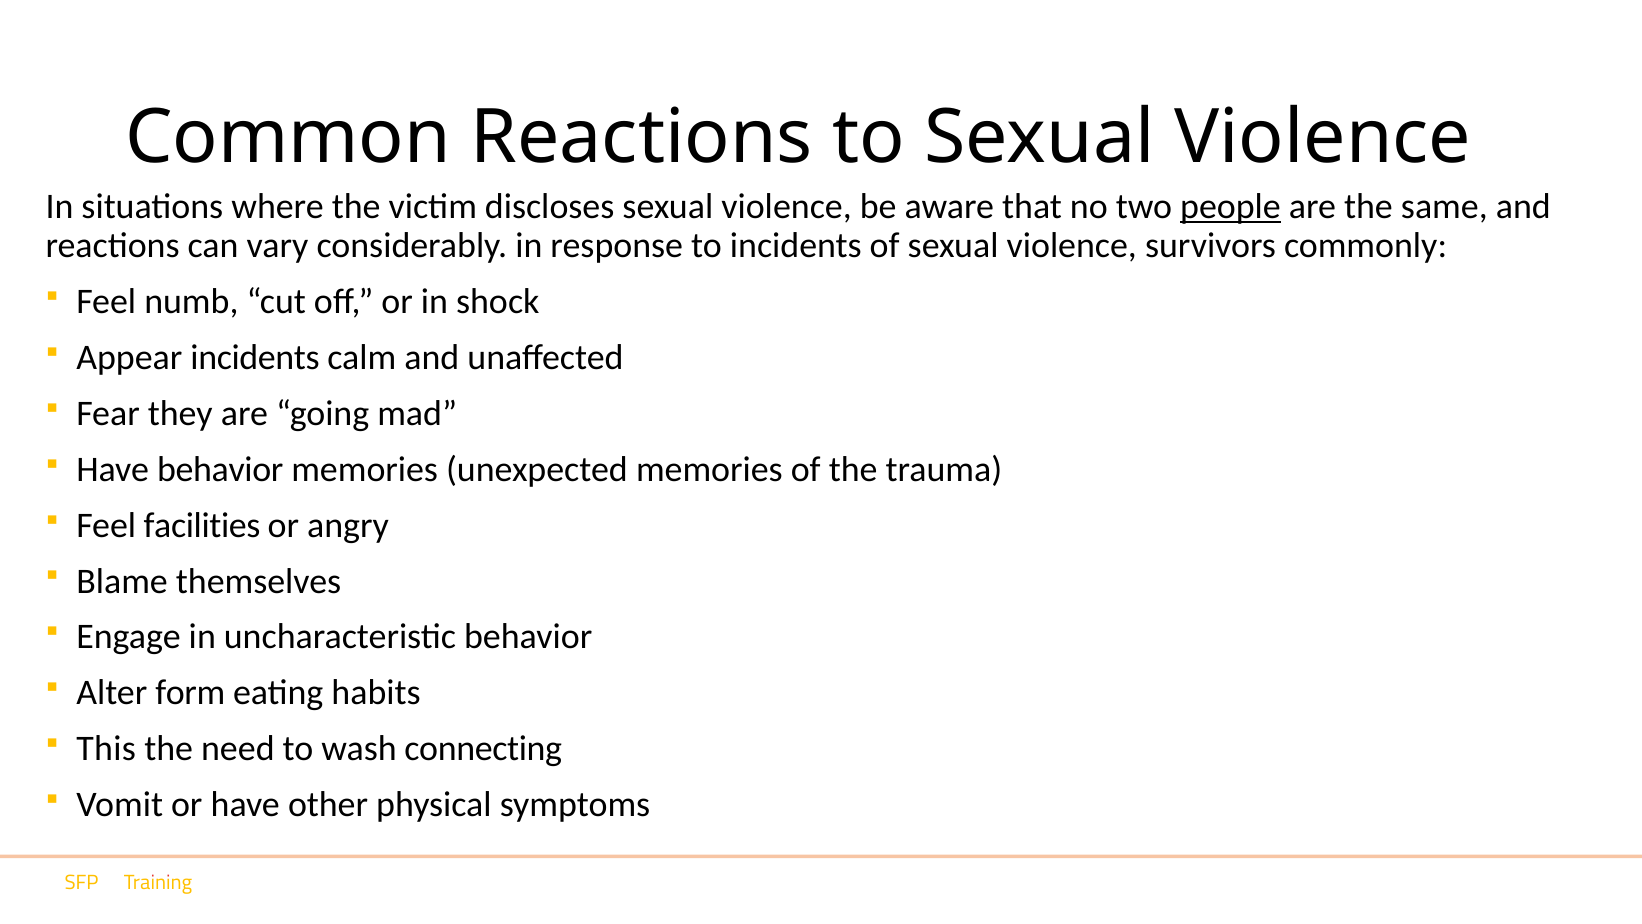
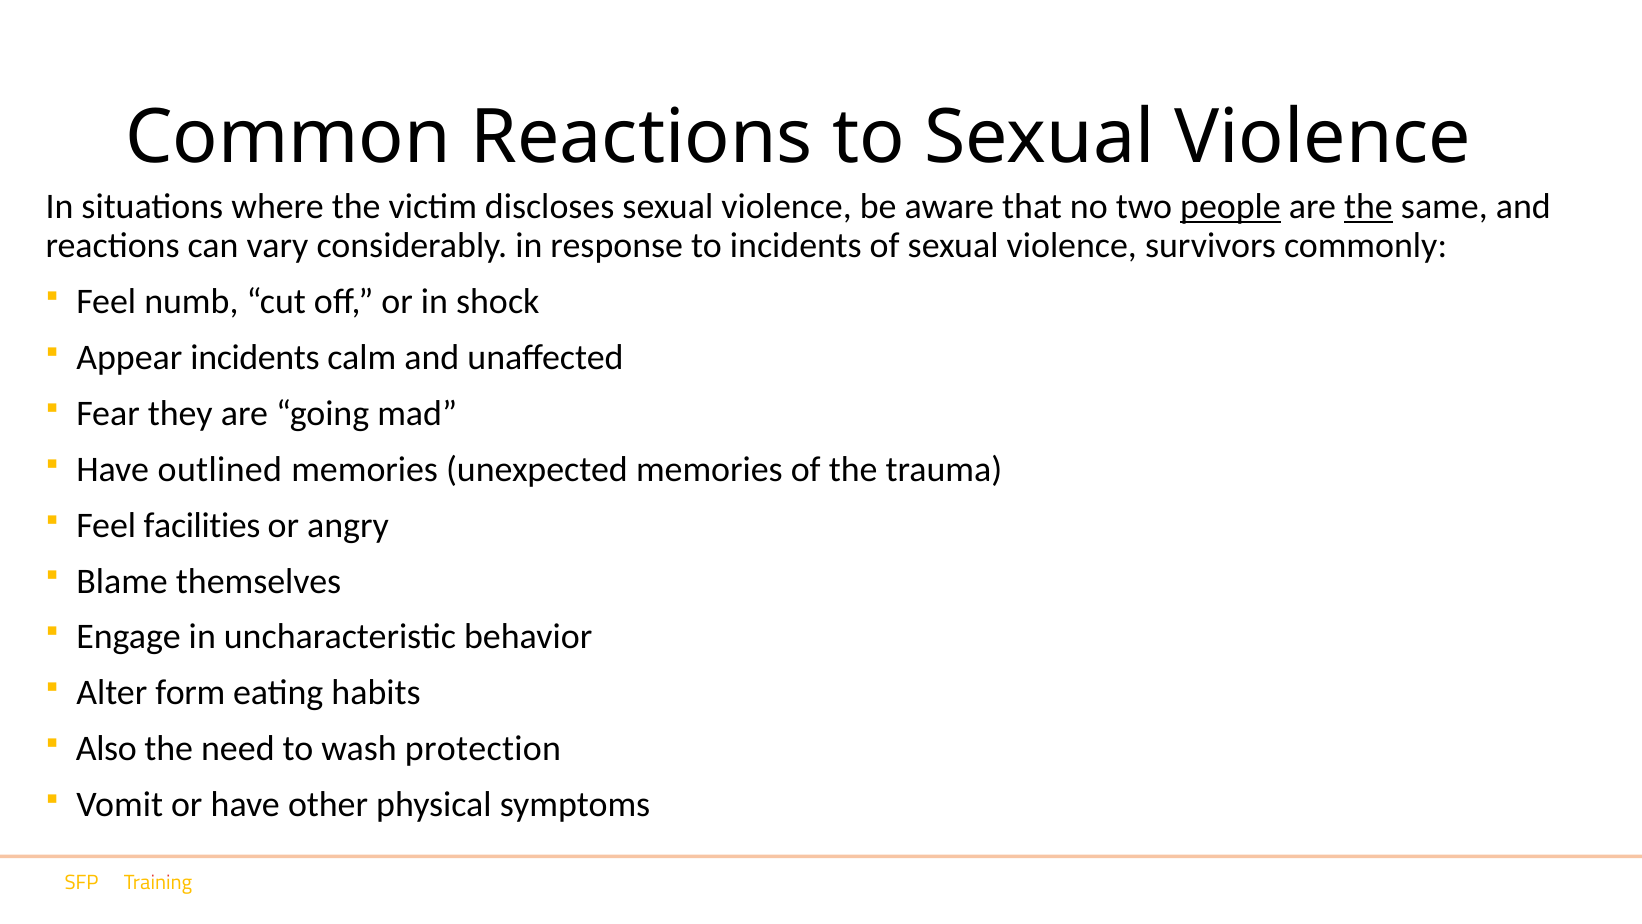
the underline: none -> present (1368, 207)
Have behavior: behavior -> outlined (220, 469)
This: This -> Also (106, 749)
connecting: connecting -> protection (483, 749)
